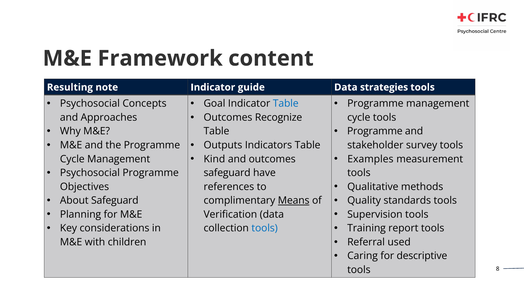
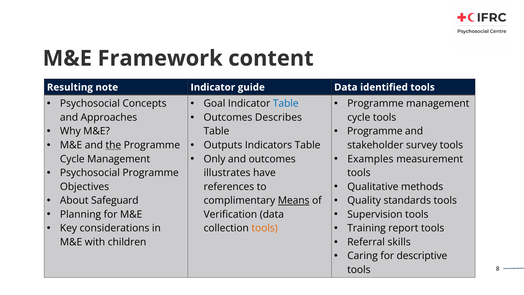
strategies: strategies -> identified (384, 87)
Recognize: Recognize -> Describes (278, 117)
the underline: none -> present (113, 145)
Kind: Kind -> Only (214, 159)
safeguard: safeguard -> illustrates (227, 173)
tools colour: blue -> orange (265, 228)
used: used -> skills (399, 242)
